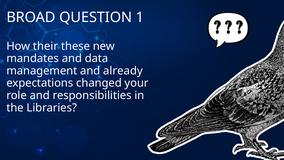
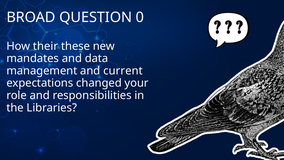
1: 1 -> 0 (140, 17)
already: already -> current (123, 71)
